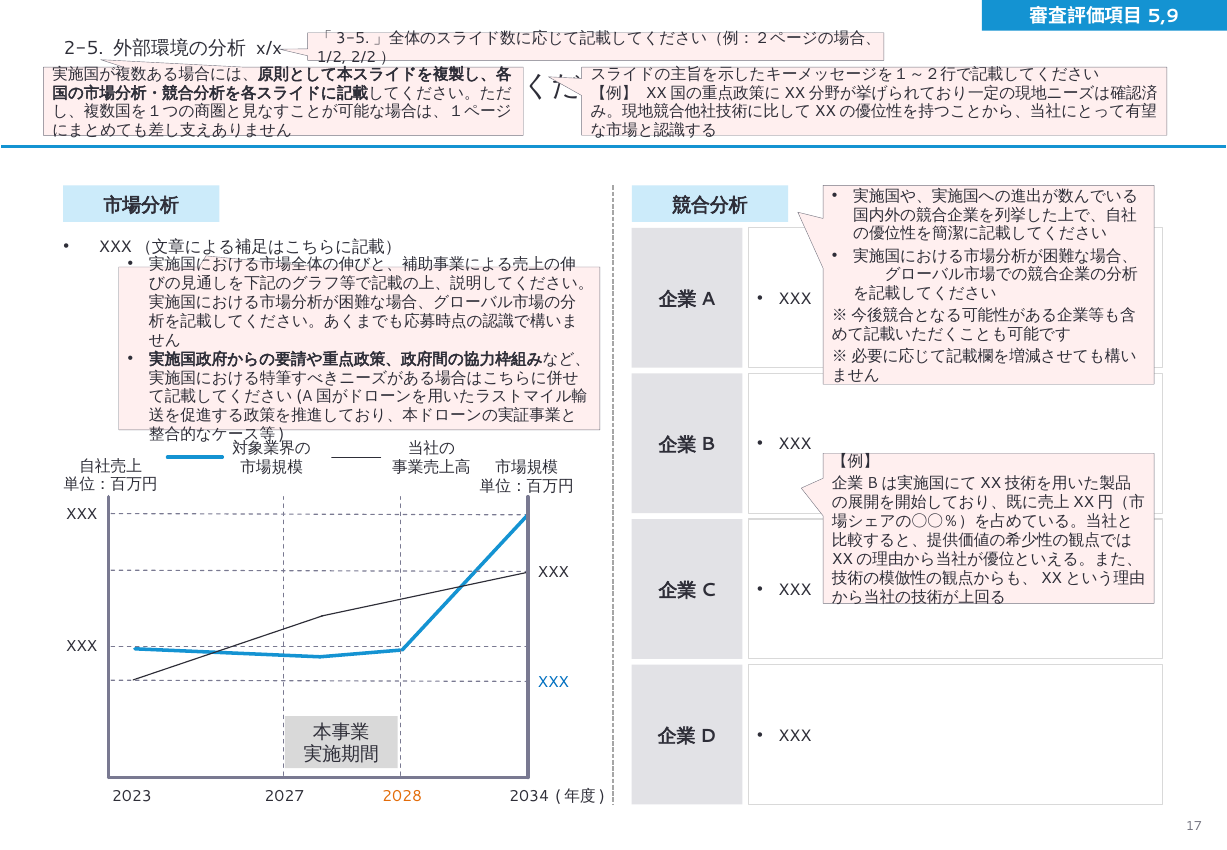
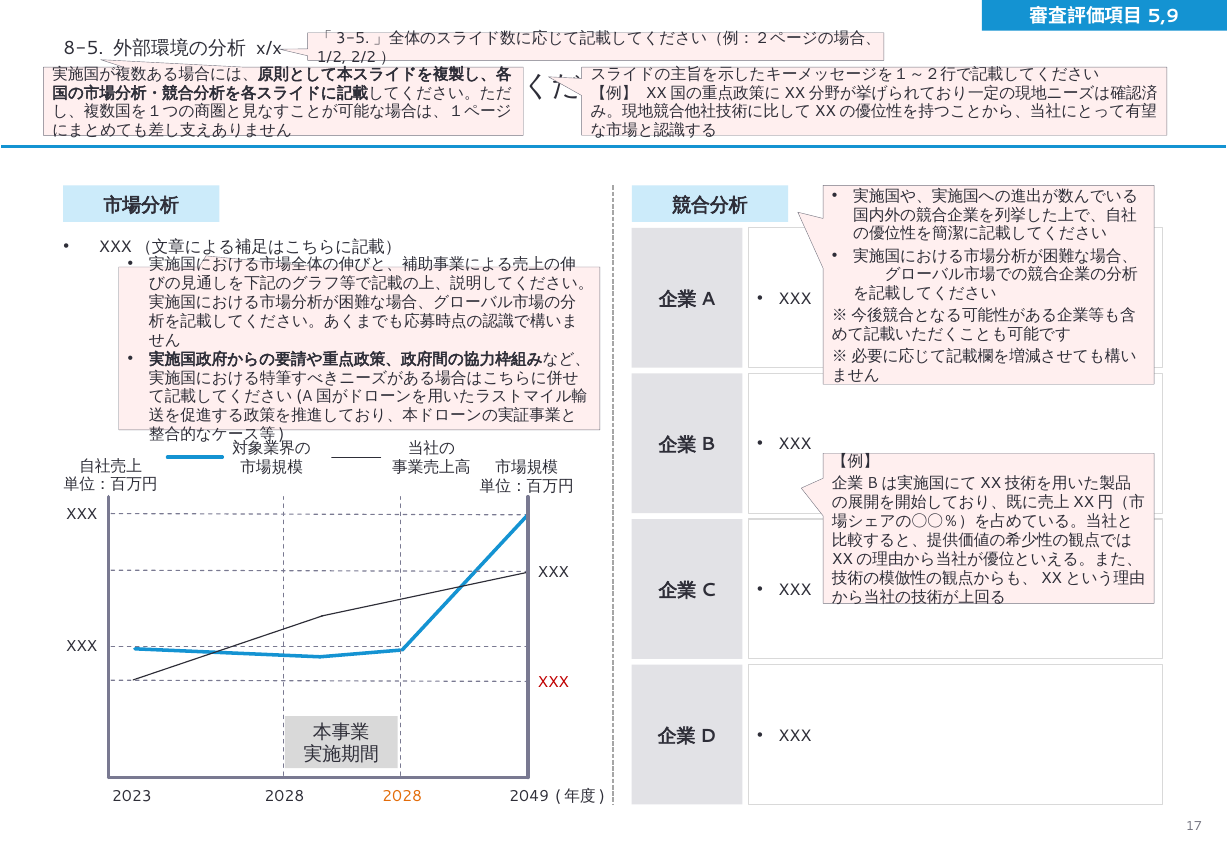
2-5: 2-5 -> 8-5 (84, 49)
XXX colour: blue -> red (553, 682)
2027: 2027 -> 2028 (284, 796)
2034: 2034 -> 2049 (529, 796)
